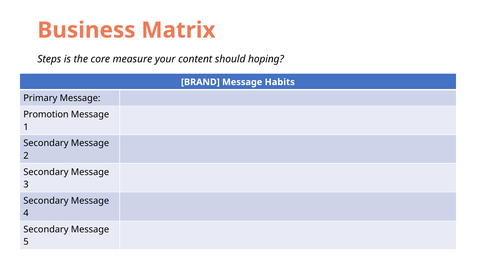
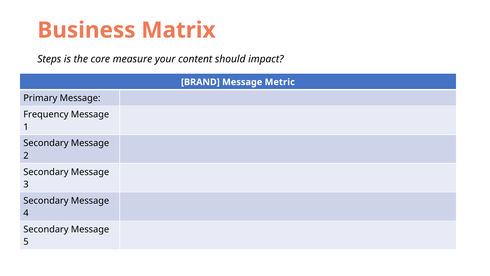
hoping: hoping -> impact (266, 59)
Habits: Habits -> Metric (280, 82)
Promotion: Promotion -> Frequency (46, 114)
